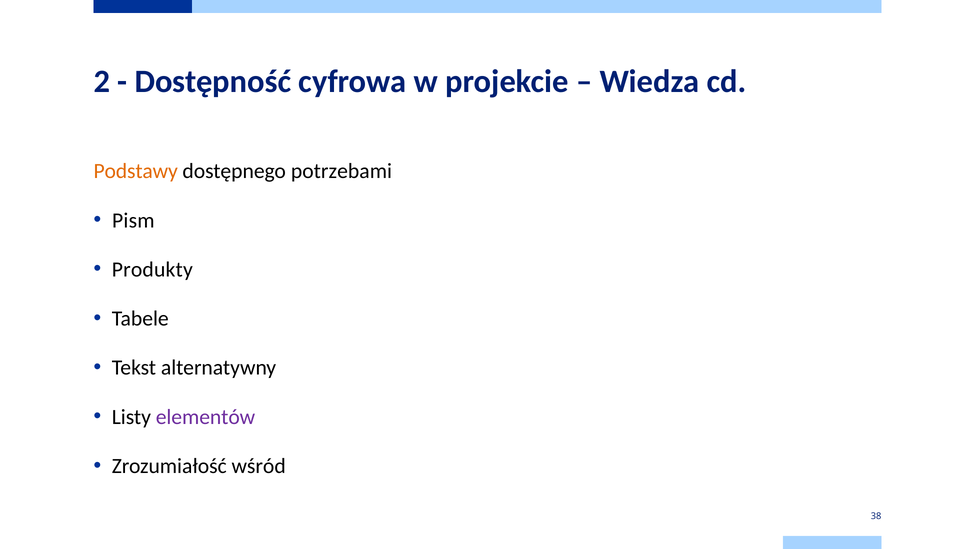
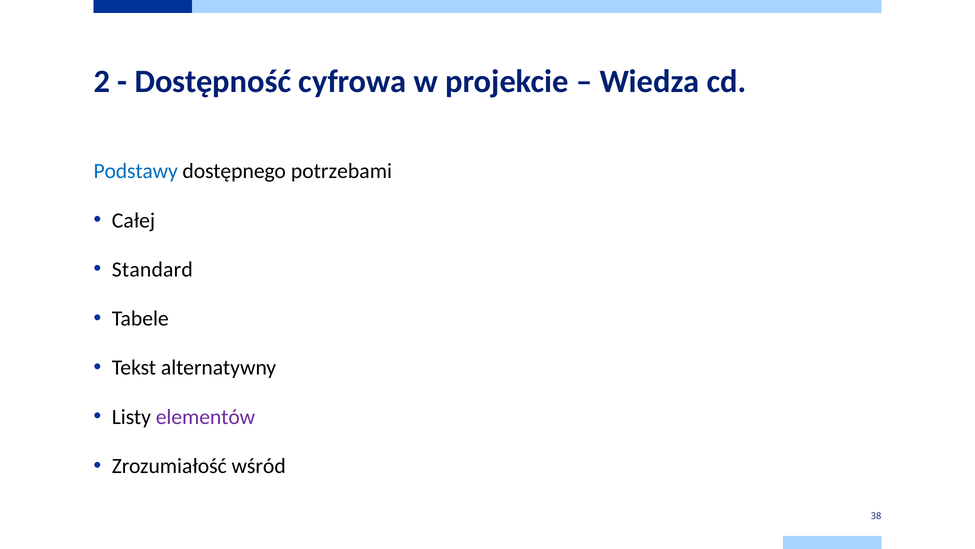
Podstawy colour: orange -> blue (136, 171)
Pism: Pism -> Całej (133, 220)
Produkty: Produkty -> Standard (152, 269)
